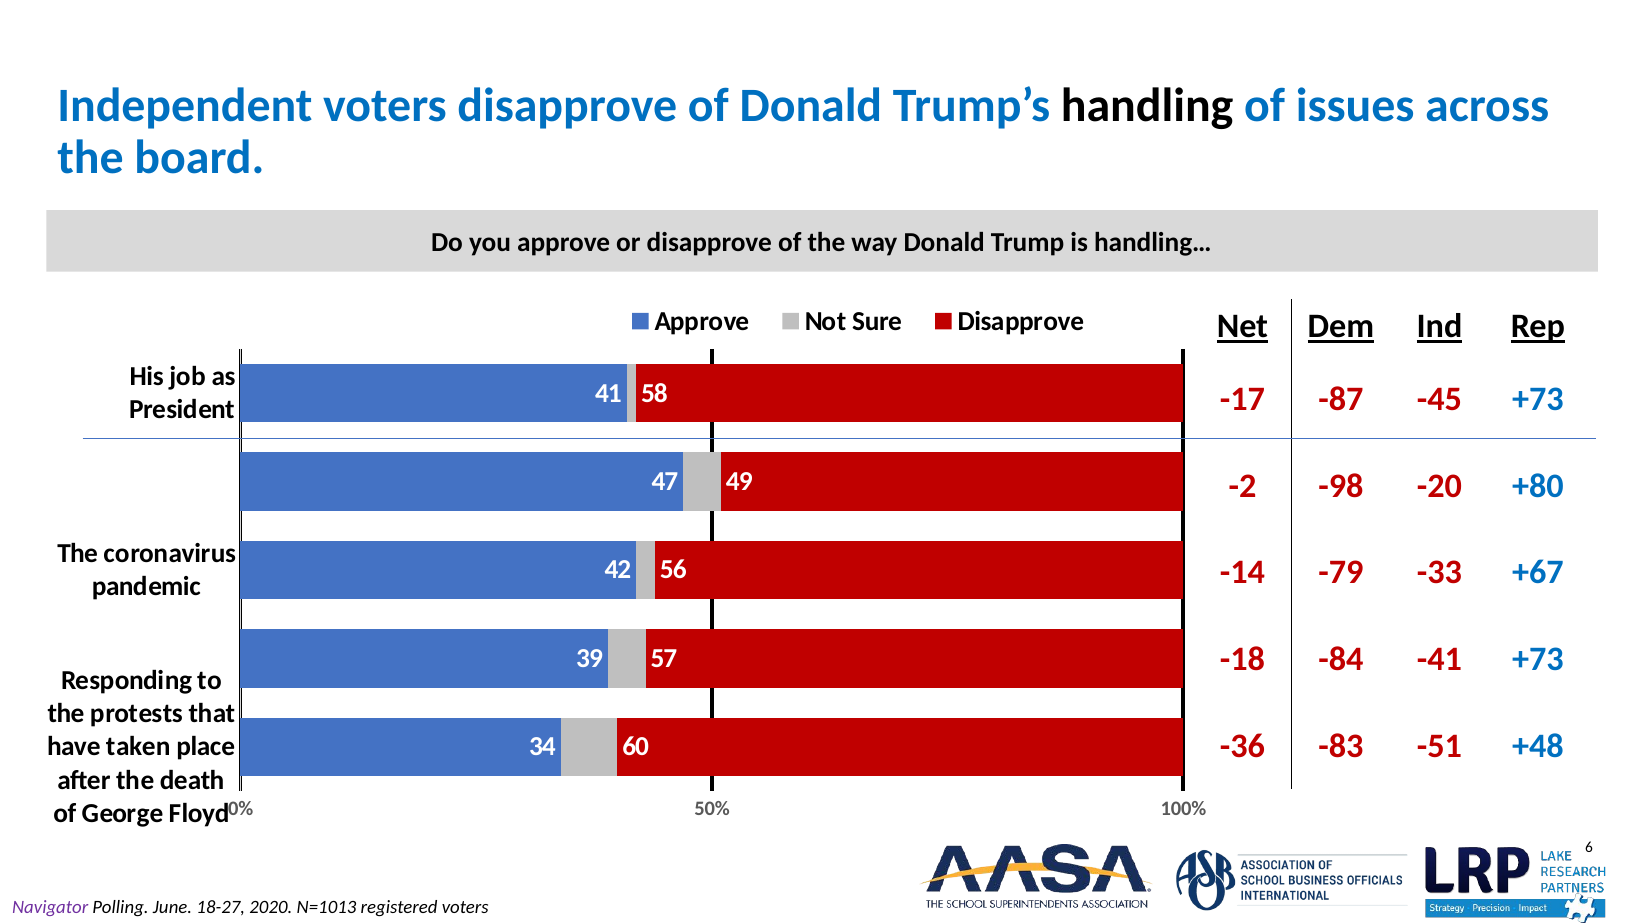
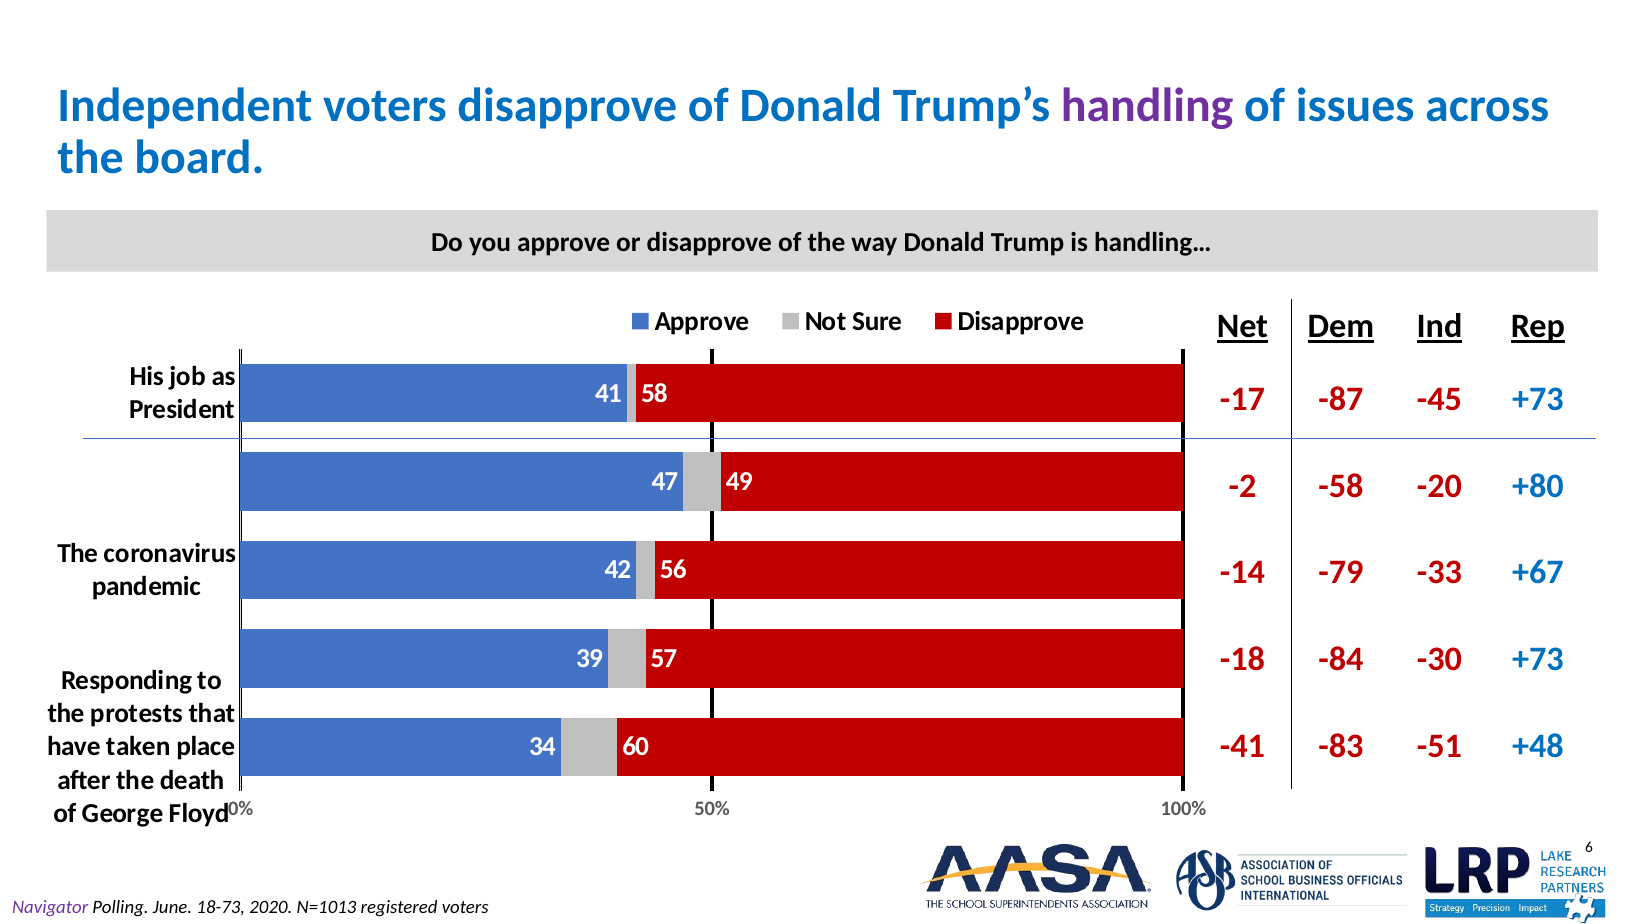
handling colour: black -> purple (1147, 106)
-98: -98 -> -58 (1341, 486)
-41: -41 -> -30 (1439, 659)
-36: -36 -> -41 (1242, 746)
18-27: 18-27 -> 18-73 (221, 907)
